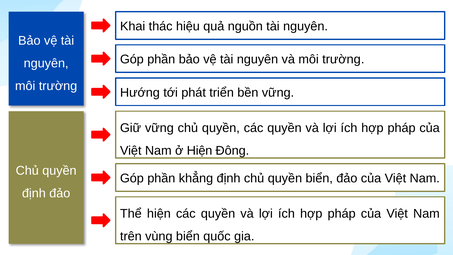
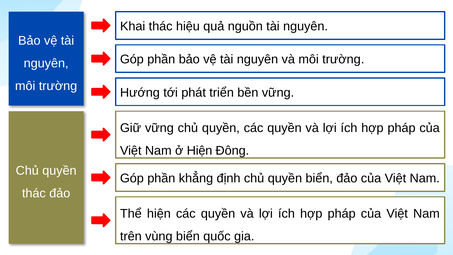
định: định -> thác (34, 193)
